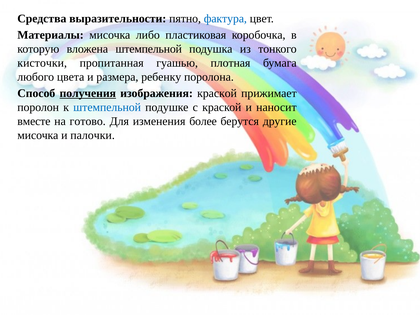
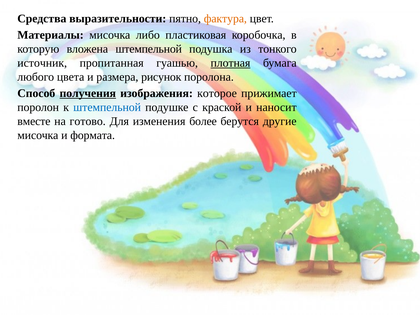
фактура colour: blue -> orange (225, 19)
кисточки: кисточки -> источник (42, 63)
плотная underline: none -> present (230, 63)
ребенку: ребенку -> рисунок (161, 77)
изображения краской: краской -> которое (217, 93)
палочки: палочки -> формата (93, 135)
